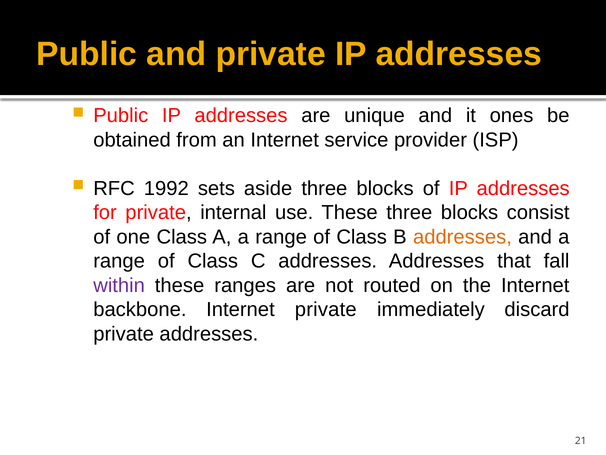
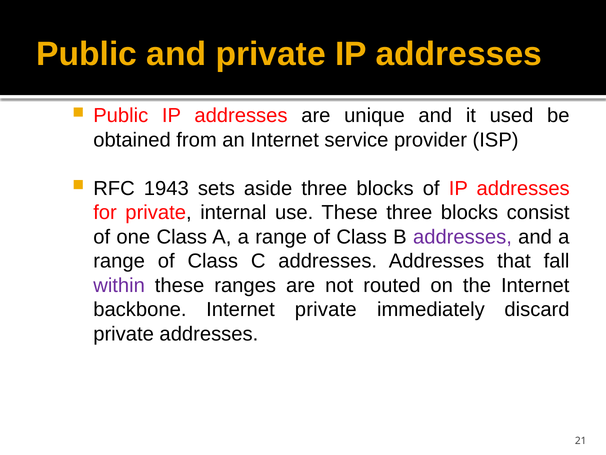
ones: ones -> used (512, 116)
1992: 1992 -> 1943 (166, 188)
addresses colour: orange -> purple (462, 237)
